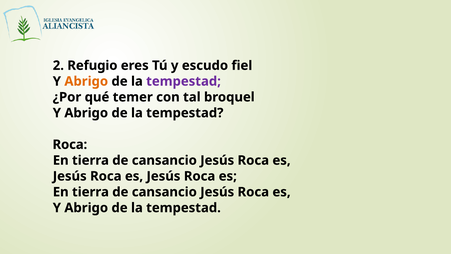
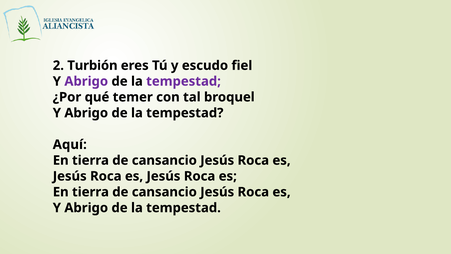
Refugio: Refugio -> Turbión (92, 65)
Abrigo colour: orange -> purple (86, 81)
Roca: Roca -> Aquí (70, 144)
